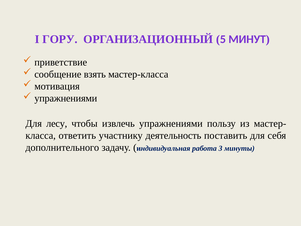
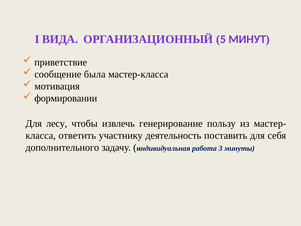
ГОРУ: ГОРУ -> ВИДА (60, 39)
взять: взять -> была (95, 74)
упражнениями: упражнениями -> формировании (66, 98)
извлечь упражнениями: упражнениями -> генерирование (171, 123)
